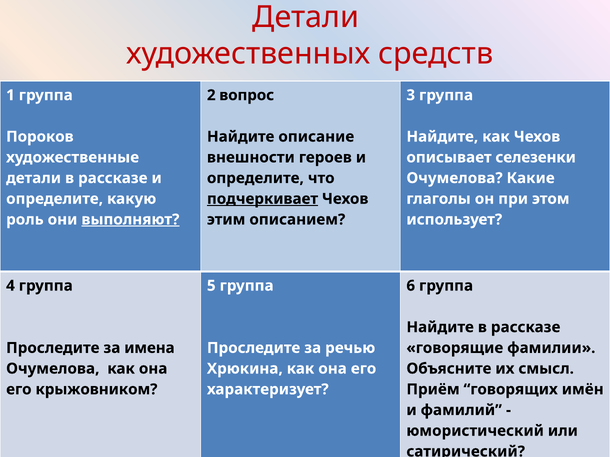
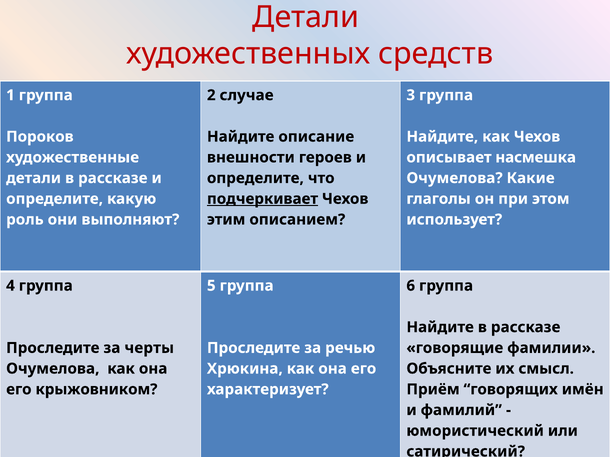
вопрос: вопрос -> случае (247, 95)
селезенки: селезенки -> насмешка (536, 158)
выполняют underline: present -> none (130, 220)
имена: имена -> черты (149, 348)
